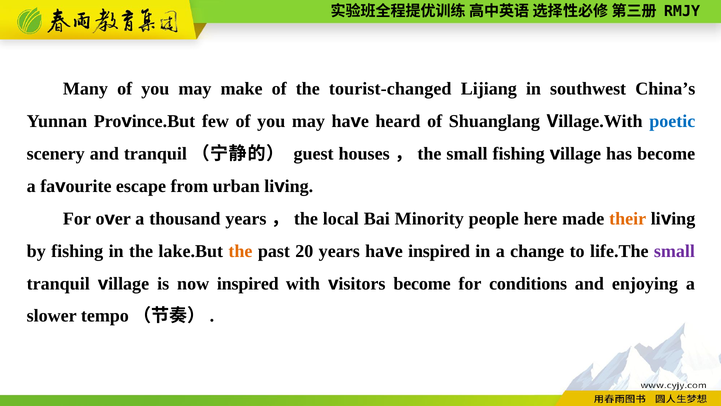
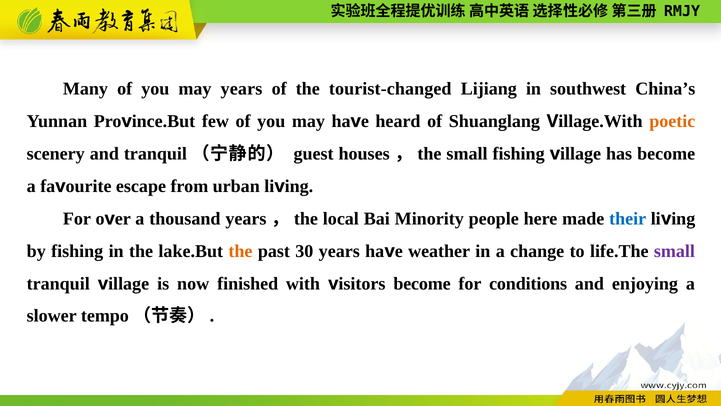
may make: make -> years (241, 89)
poetic colour: blue -> orange (672, 121)
their colour: orange -> blue (628, 218)
20: 20 -> 30 (304, 251)
inspired: inspired -> weather (439, 251)
now inspired: inspired -> finished (248, 283)
